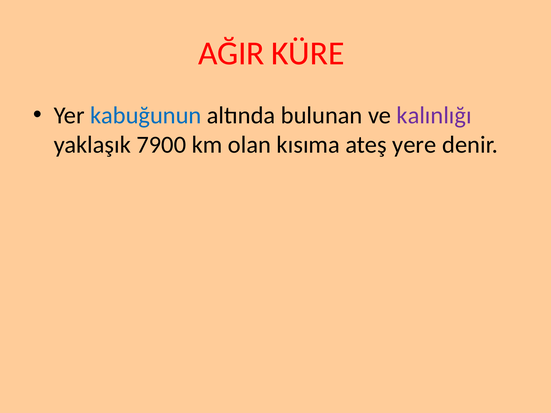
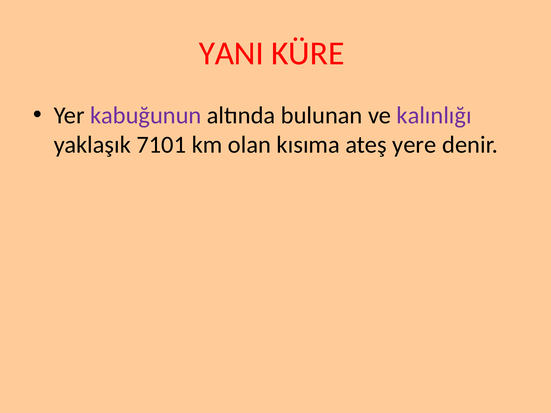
AĞIR: AĞIR -> YANI (231, 53)
kabuğunun colour: blue -> purple (146, 116)
7900: 7900 -> 7101 (161, 145)
